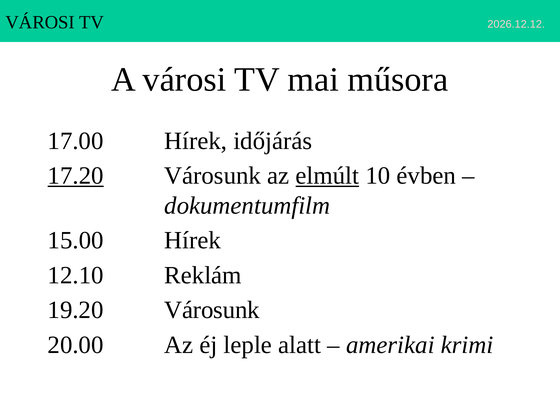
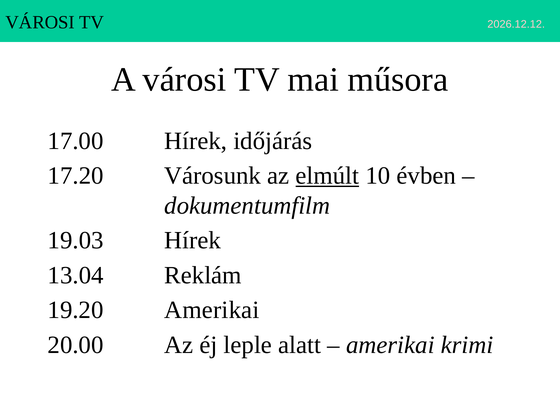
17.20 underline: present -> none (76, 176)
15.00: 15.00 -> 19.03 (76, 240)
12.10: 12.10 -> 13.04 (76, 275)
19.20 Városunk: Városunk -> Amerikai (212, 310)
